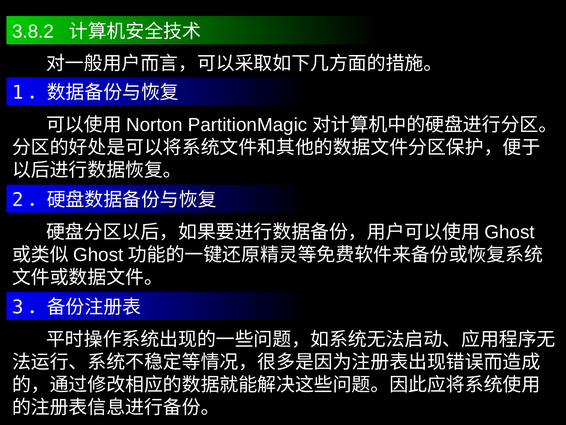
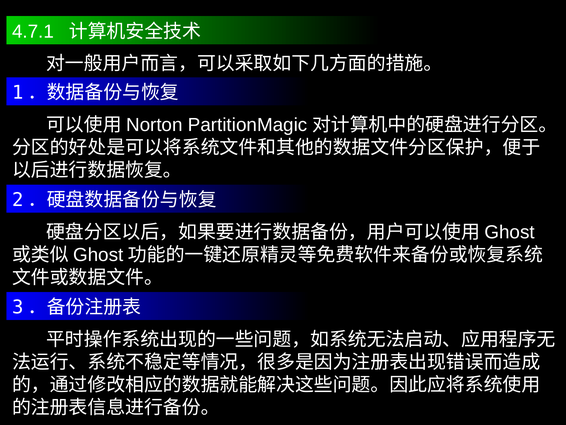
3.8.2: 3.8.2 -> 4.7.1 (33, 32)
